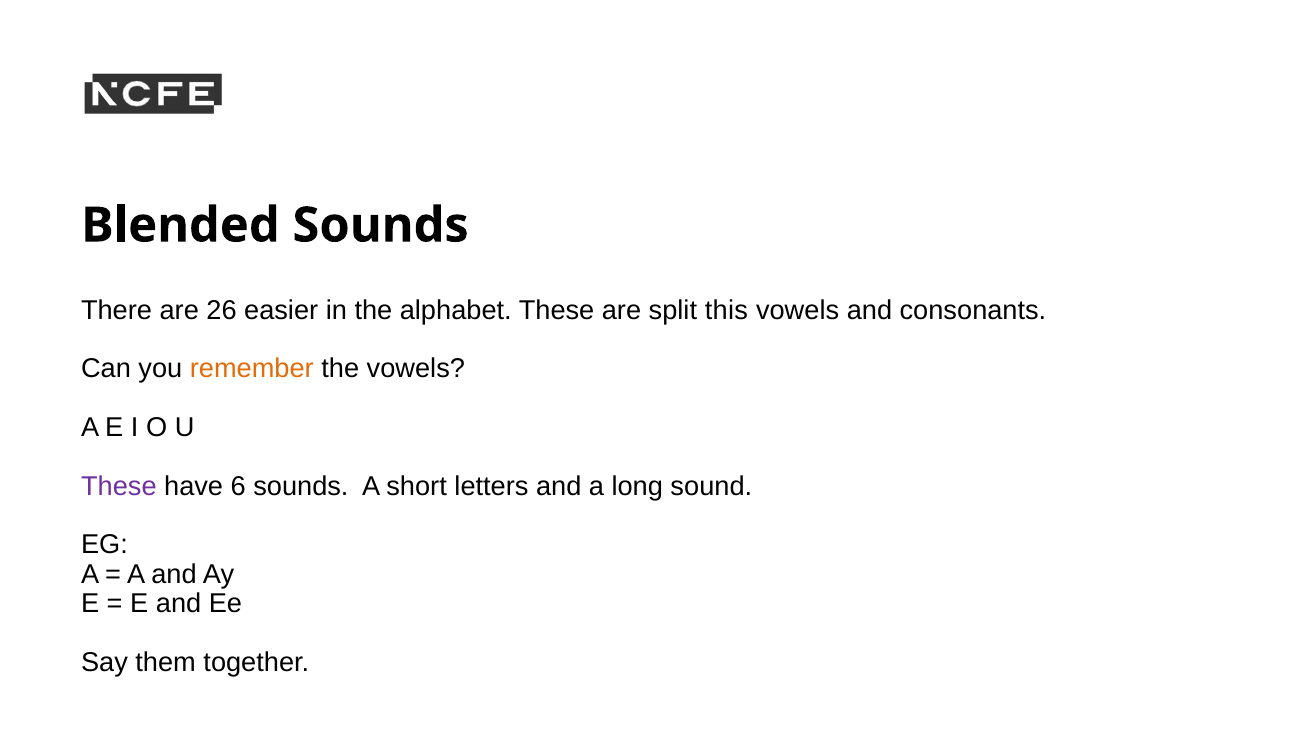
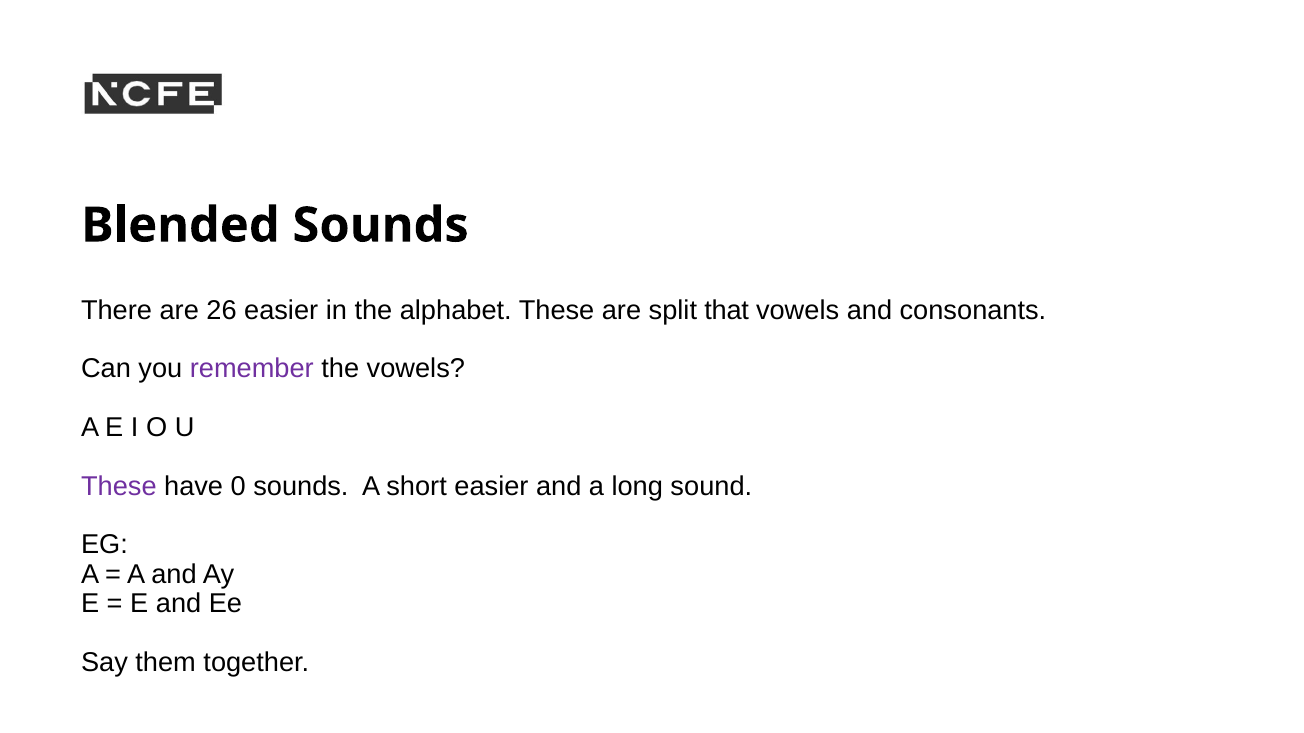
this: this -> that (727, 310)
remember colour: orange -> purple (252, 369)
6: 6 -> 0 (238, 486)
short letters: letters -> easier (491, 486)
